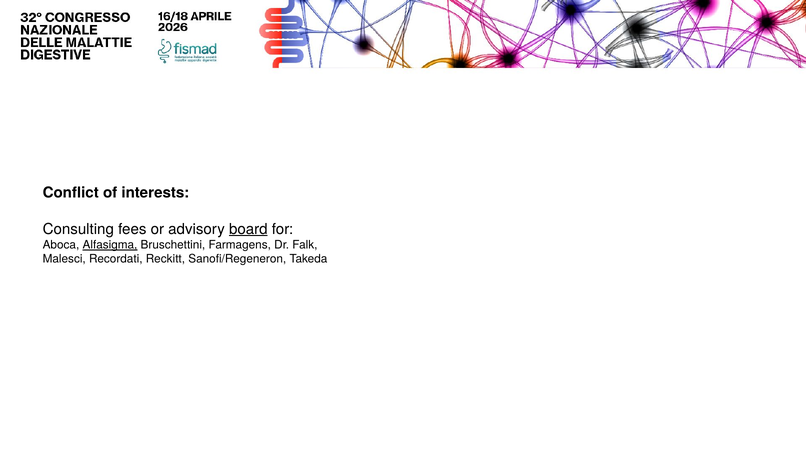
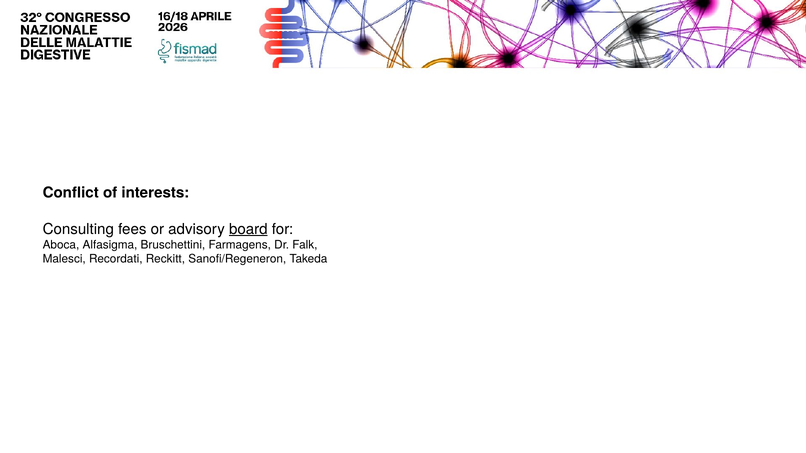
Alfasigma underline: present -> none (110, 245)
